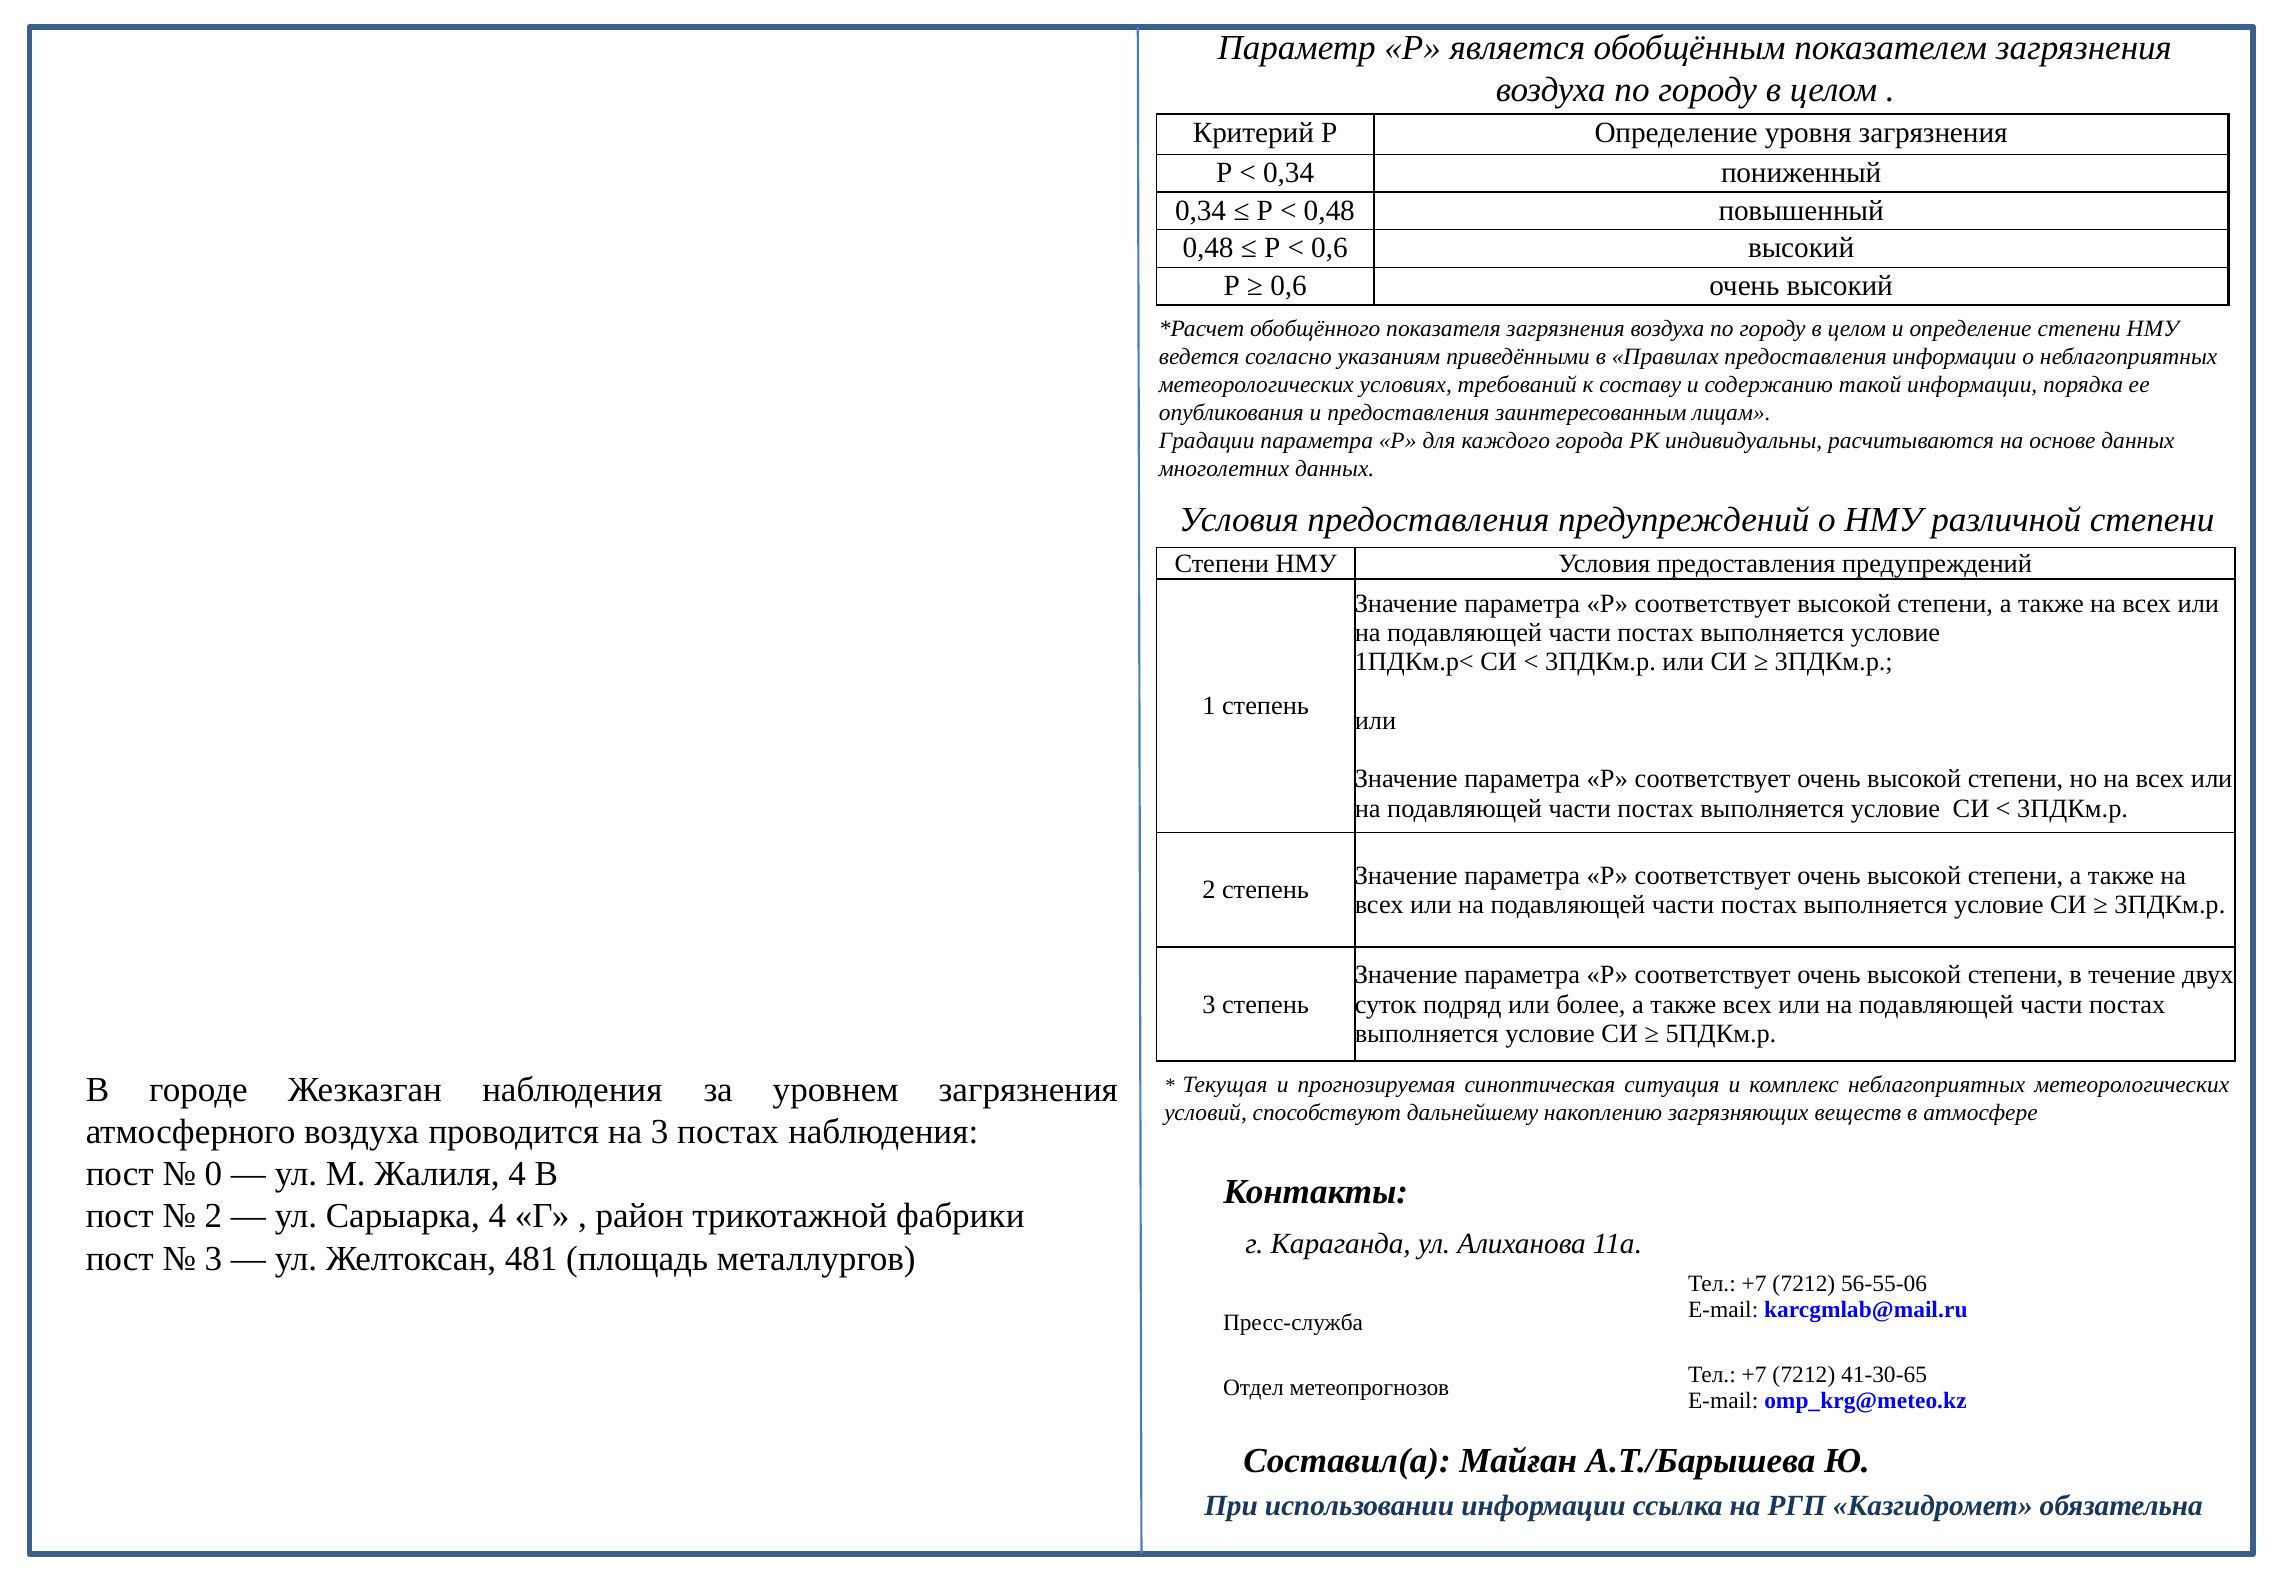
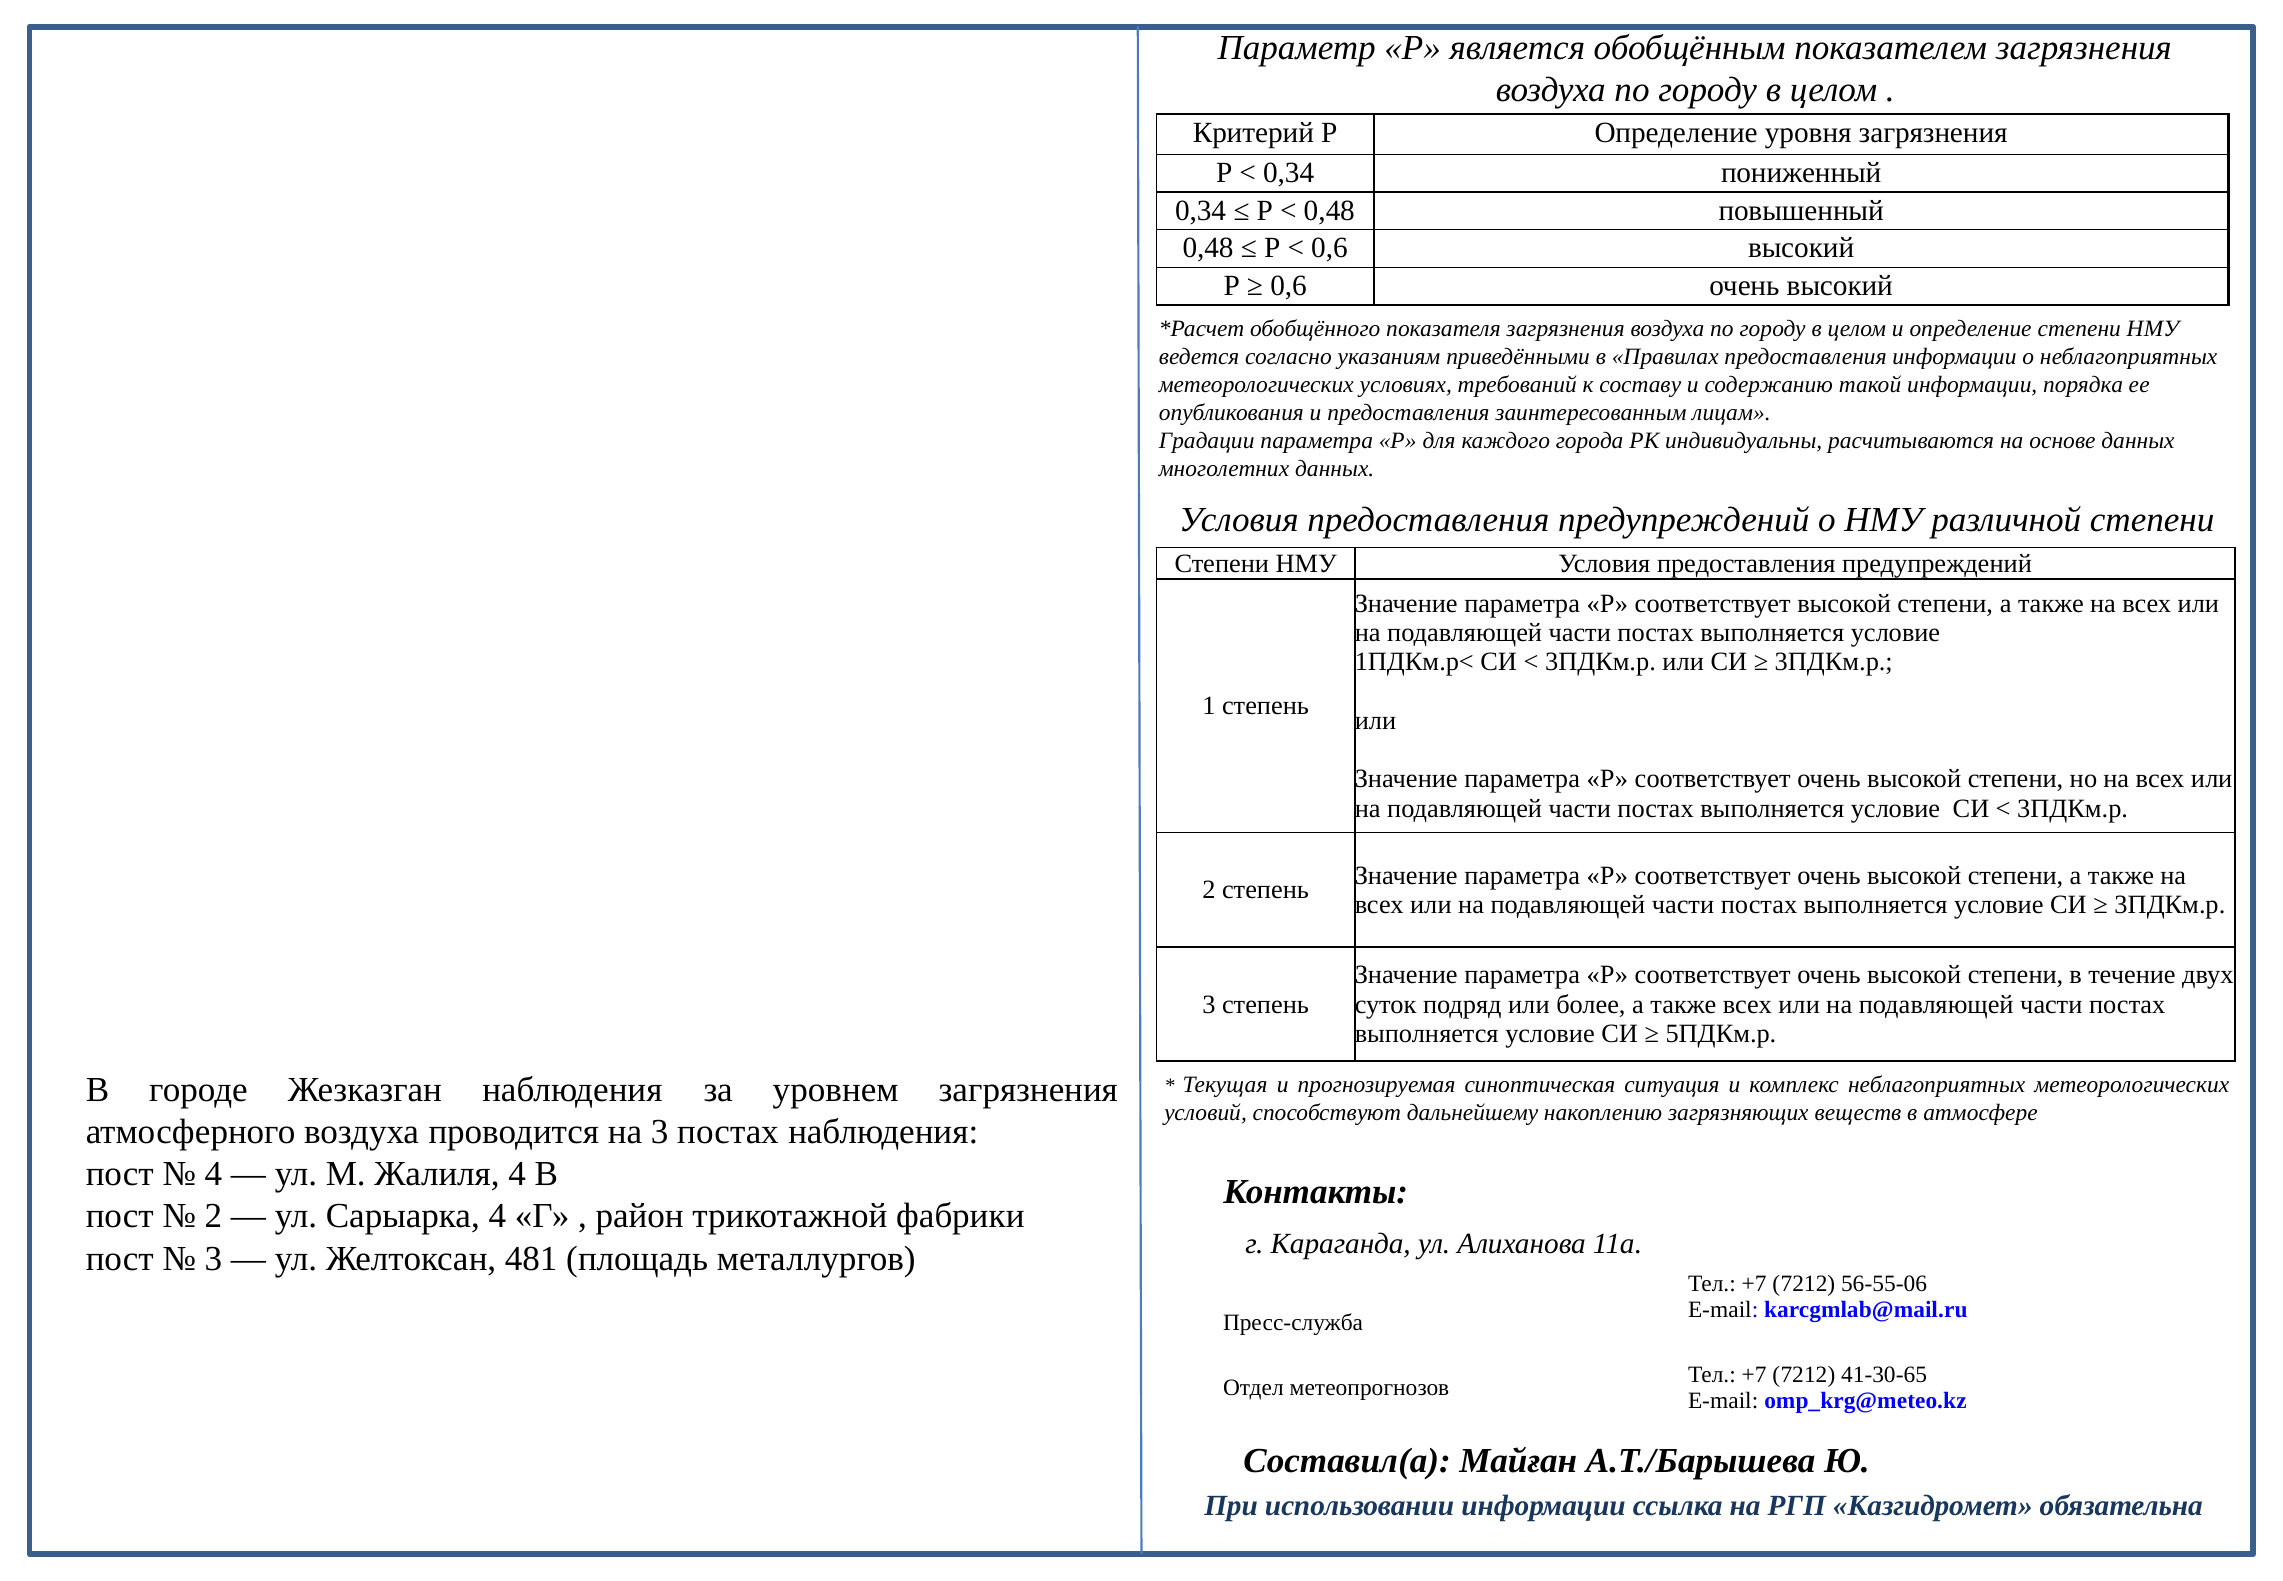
0: 0 -> 4 (213, 1174)
